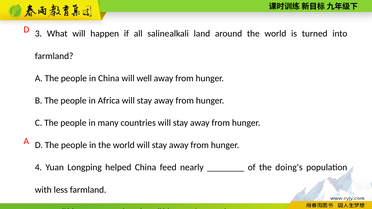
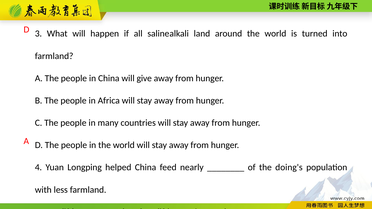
well: well -> give (144, 78)
